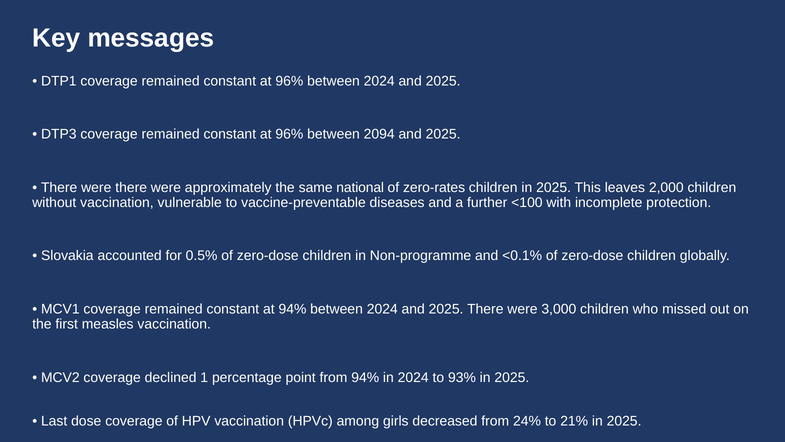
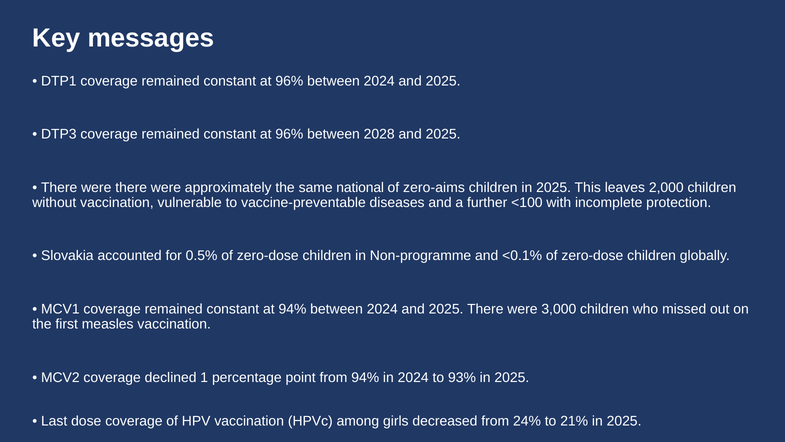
2094: 2094 -> 2028 (379, 134)
zero-rates: zero-rates -> zero-aims (434, 187)
